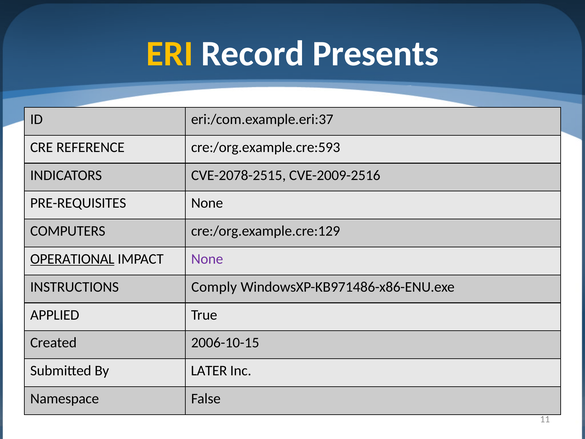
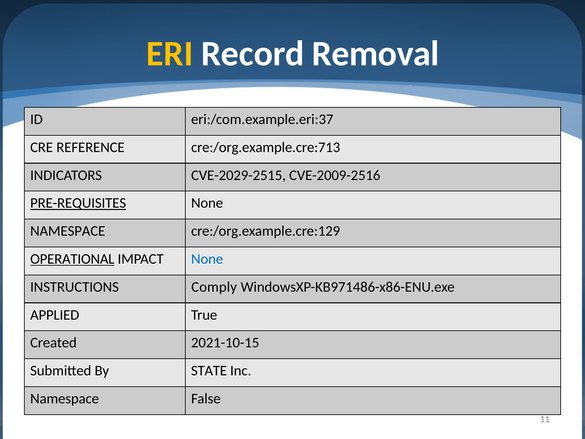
Presents: Presents -> Removal (376, 54)
cre:/org.example.cre:593: cre:/org.example.cre:593 -> cre:/org.example.cre:713 (266, 147)
CVE-2078-2515: CVE-2078-2515 -> CVE-2029-2515 (238, 175)
PRE-REQUISITES underline: none -> present (78, 203)
COMPUTERS: COMPUTERS -> NAMESPACE (68, 231)
None colour: purple -> blue (207, 259)
2006-10-15: 2006-10-15 -> 2021-10-15 (225, 343)
LATER: LATER -> STATE (209, 371)
